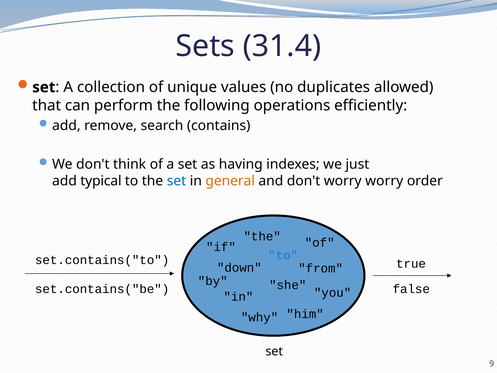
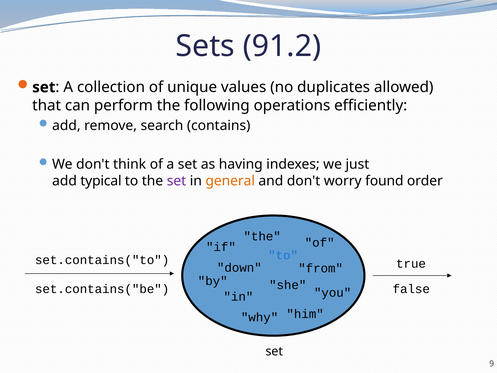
31.4: 31.4 -> 91.2 (282, 46)
set colour: blue -> purple (176, 181)
worry worry: worry -> found (384, 181)
